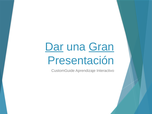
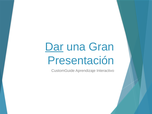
Gran underline: present -> none (101, 47)
